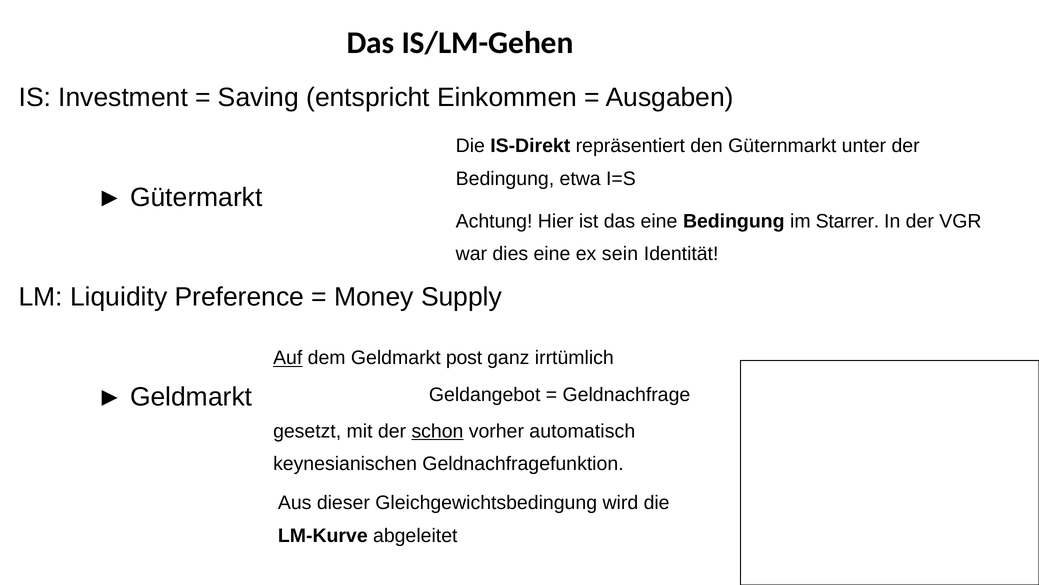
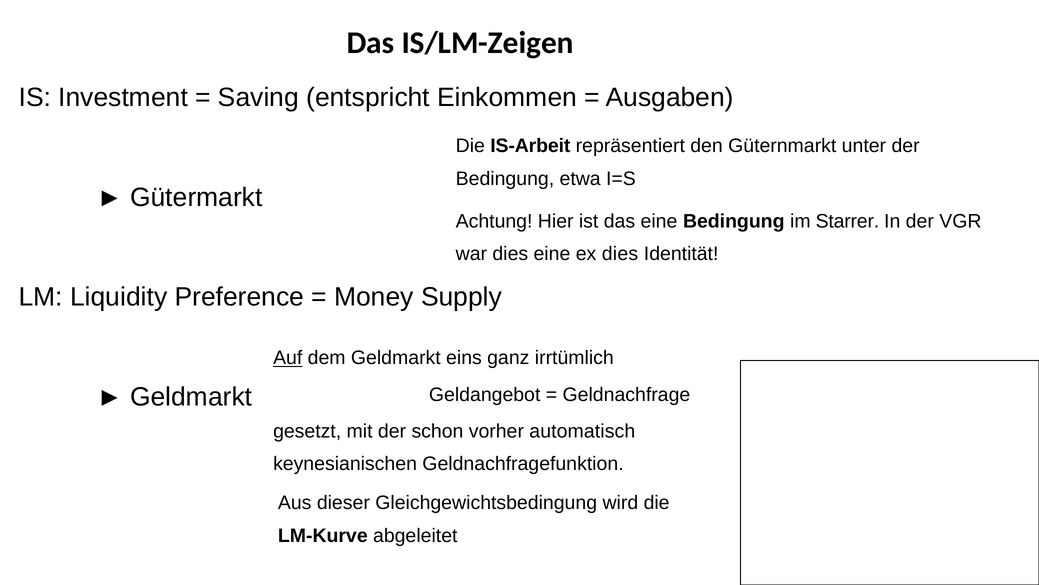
IS/LM-Gehen: IS/LM-Gehen -> IS/LM-Zeigen (488, 43)
IS-Direkt: IS-Direkt -> IS-Arbeit (530, 146)
ex sein: sein -> dies (620, 254)
post: post -> eins (464, 358)
schon underline: present -> none (437, 431)
